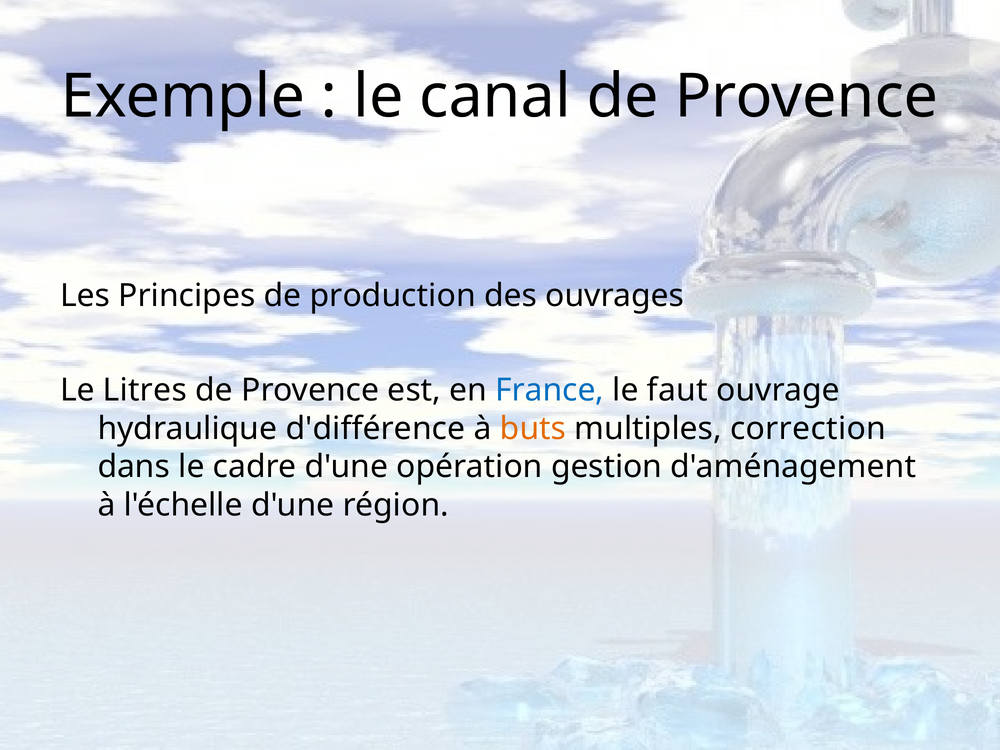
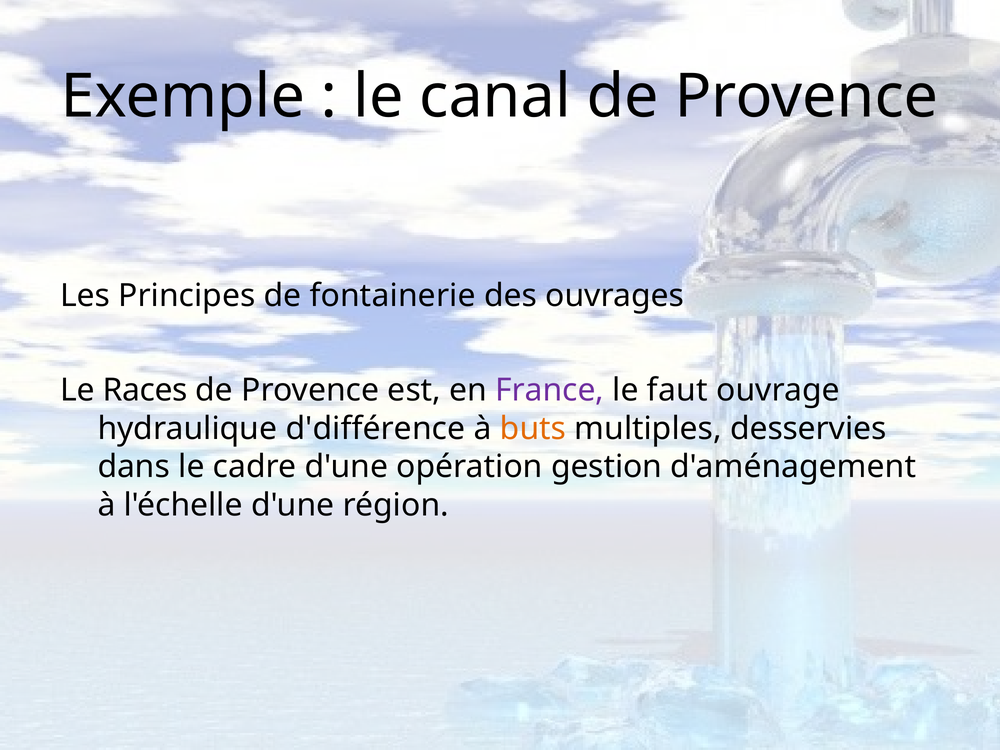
production: production -> fontainerie (393, 296)
Litres: Litres -> Races (145, 390)
France colour: blue -> purple (550, 390)
correction: correction -> desservies (808, 429)
